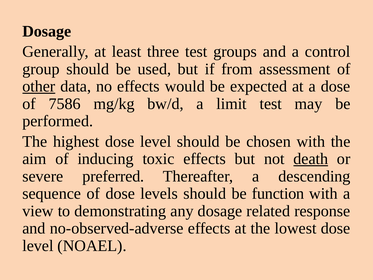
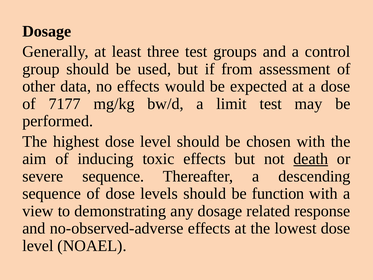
other underline: present -> none (39, 86)
7586: 7586 -> 7177 (65, 104)
severe preferred: preferred -> sequence (113, 176)
